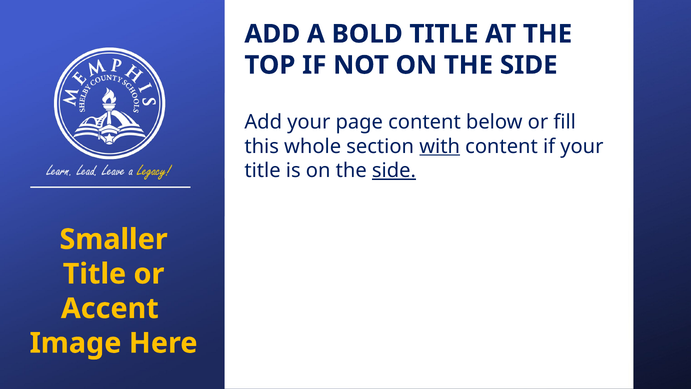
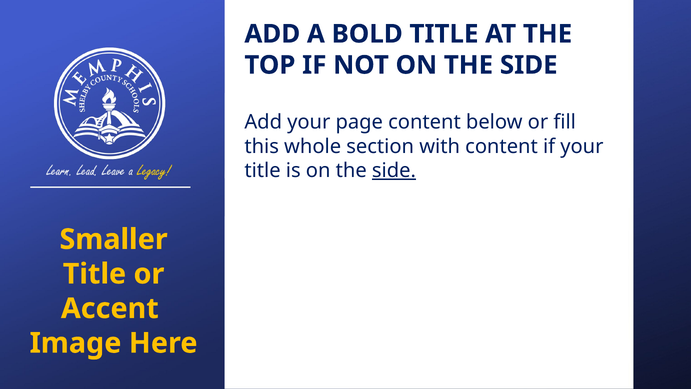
with underline: present -> none (440, 146)
